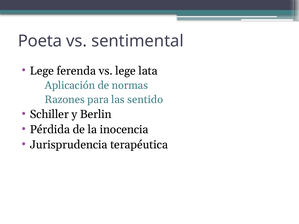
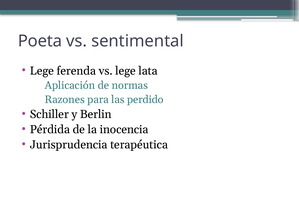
sentido: sentido -> perdido (145, 100)
